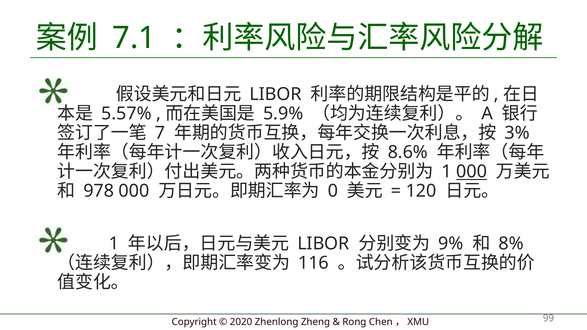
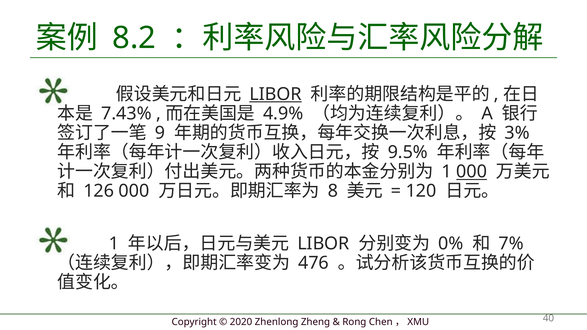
7.1: 7.1 -> 8.2 (134, 38)
LIBOR underline: none -> present (276, 94)
5.57%: 5.57% -> 7.43% (126, 114)
5.9%: 5.9% -> 4.9% (283, 114)
7: 7 -> 9 (160, 133)
8.6%: 8.6% -> 9.5% (408, 152)
978: 978 -> 126 (99, 191)
0: 0 -> 8 (333, 191)
9%: 9% -> 0% (451, 244)
8%: 8% -> 7% (511, 244)
116: 116 -> 476 (314, 263)
99: 99 -> 40 (548, 318)
